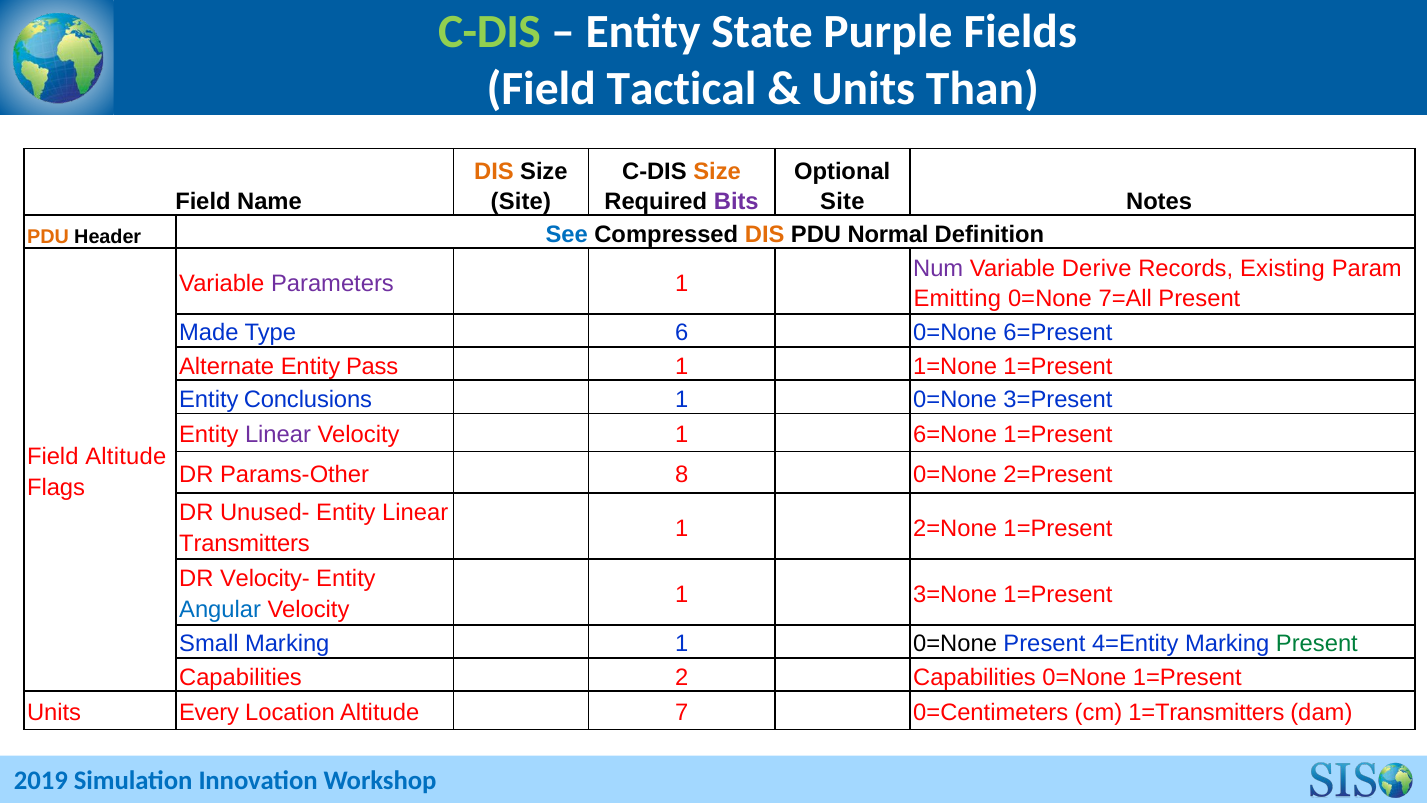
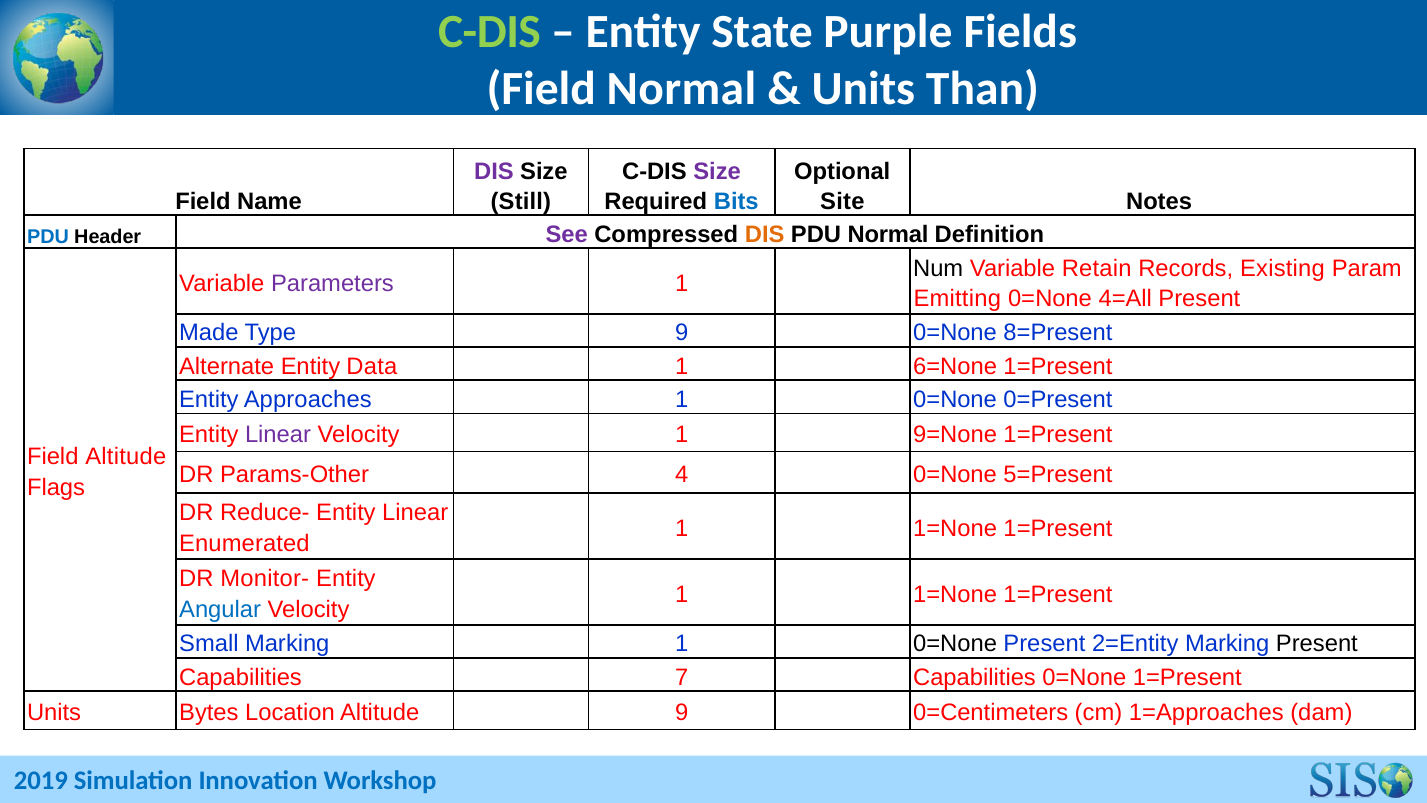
Field Tactical: Tactical -> Normal (681, 89)
DIS colour: orange -> purple (494, 171)
Size colour: orange -> purple (717, 171)
Site: Site -> Still (521, 202)
Bits colour: purple -> blue (736, 202)
PDU colour: orange -> blue (48, 237)
See colour: blue -> purple (567, 235)
Num colour: purple -> black (938, 268)
Derive: Derive -> Retain (1097, 268)
7=All: 7=All -> 4=All (1125, 299)
Type 6: 6 -> 9 (682, 333)
6=Present: 6=Present -> 8=Present (1058, 333)
Pass: Pass -> Data (372, 366)
1=None: 1=None -> 6=None (955, 366)
Conclusions: Conclusions -> Approaches (308, 399)
3=Present: 3=Present -> 0=Present (1058, 399)
6=None: 6=None -> 9=None (955, 435)
8: 8 -> 4 (682, 474)
2=Present: 2=Present -> 5=Present (1058, 474)
Unused-: Unused- -> Reduce- (265, 513)
2=None: 2=None -> 1=None (955, 528)
Transmitters: Transmitters -> Enumerated (244, 543)
Velocity-: Velocity- -> Monitor- (265, 579)
3=None: 3=None -> 1=None (955, 594)
4=Entity: 4=Entity -> 2=Entity (1135, 644)
Present colour: green -> black (1317, 644)
2: 2 -> 7 (682, 677)
Every: Every -> Bytes (209, 713)
Altitude 7: 7 -> 9 (682, 713)
1=Transmitters: 1=Transmitters -> 1=Approaches (1206, 713)
